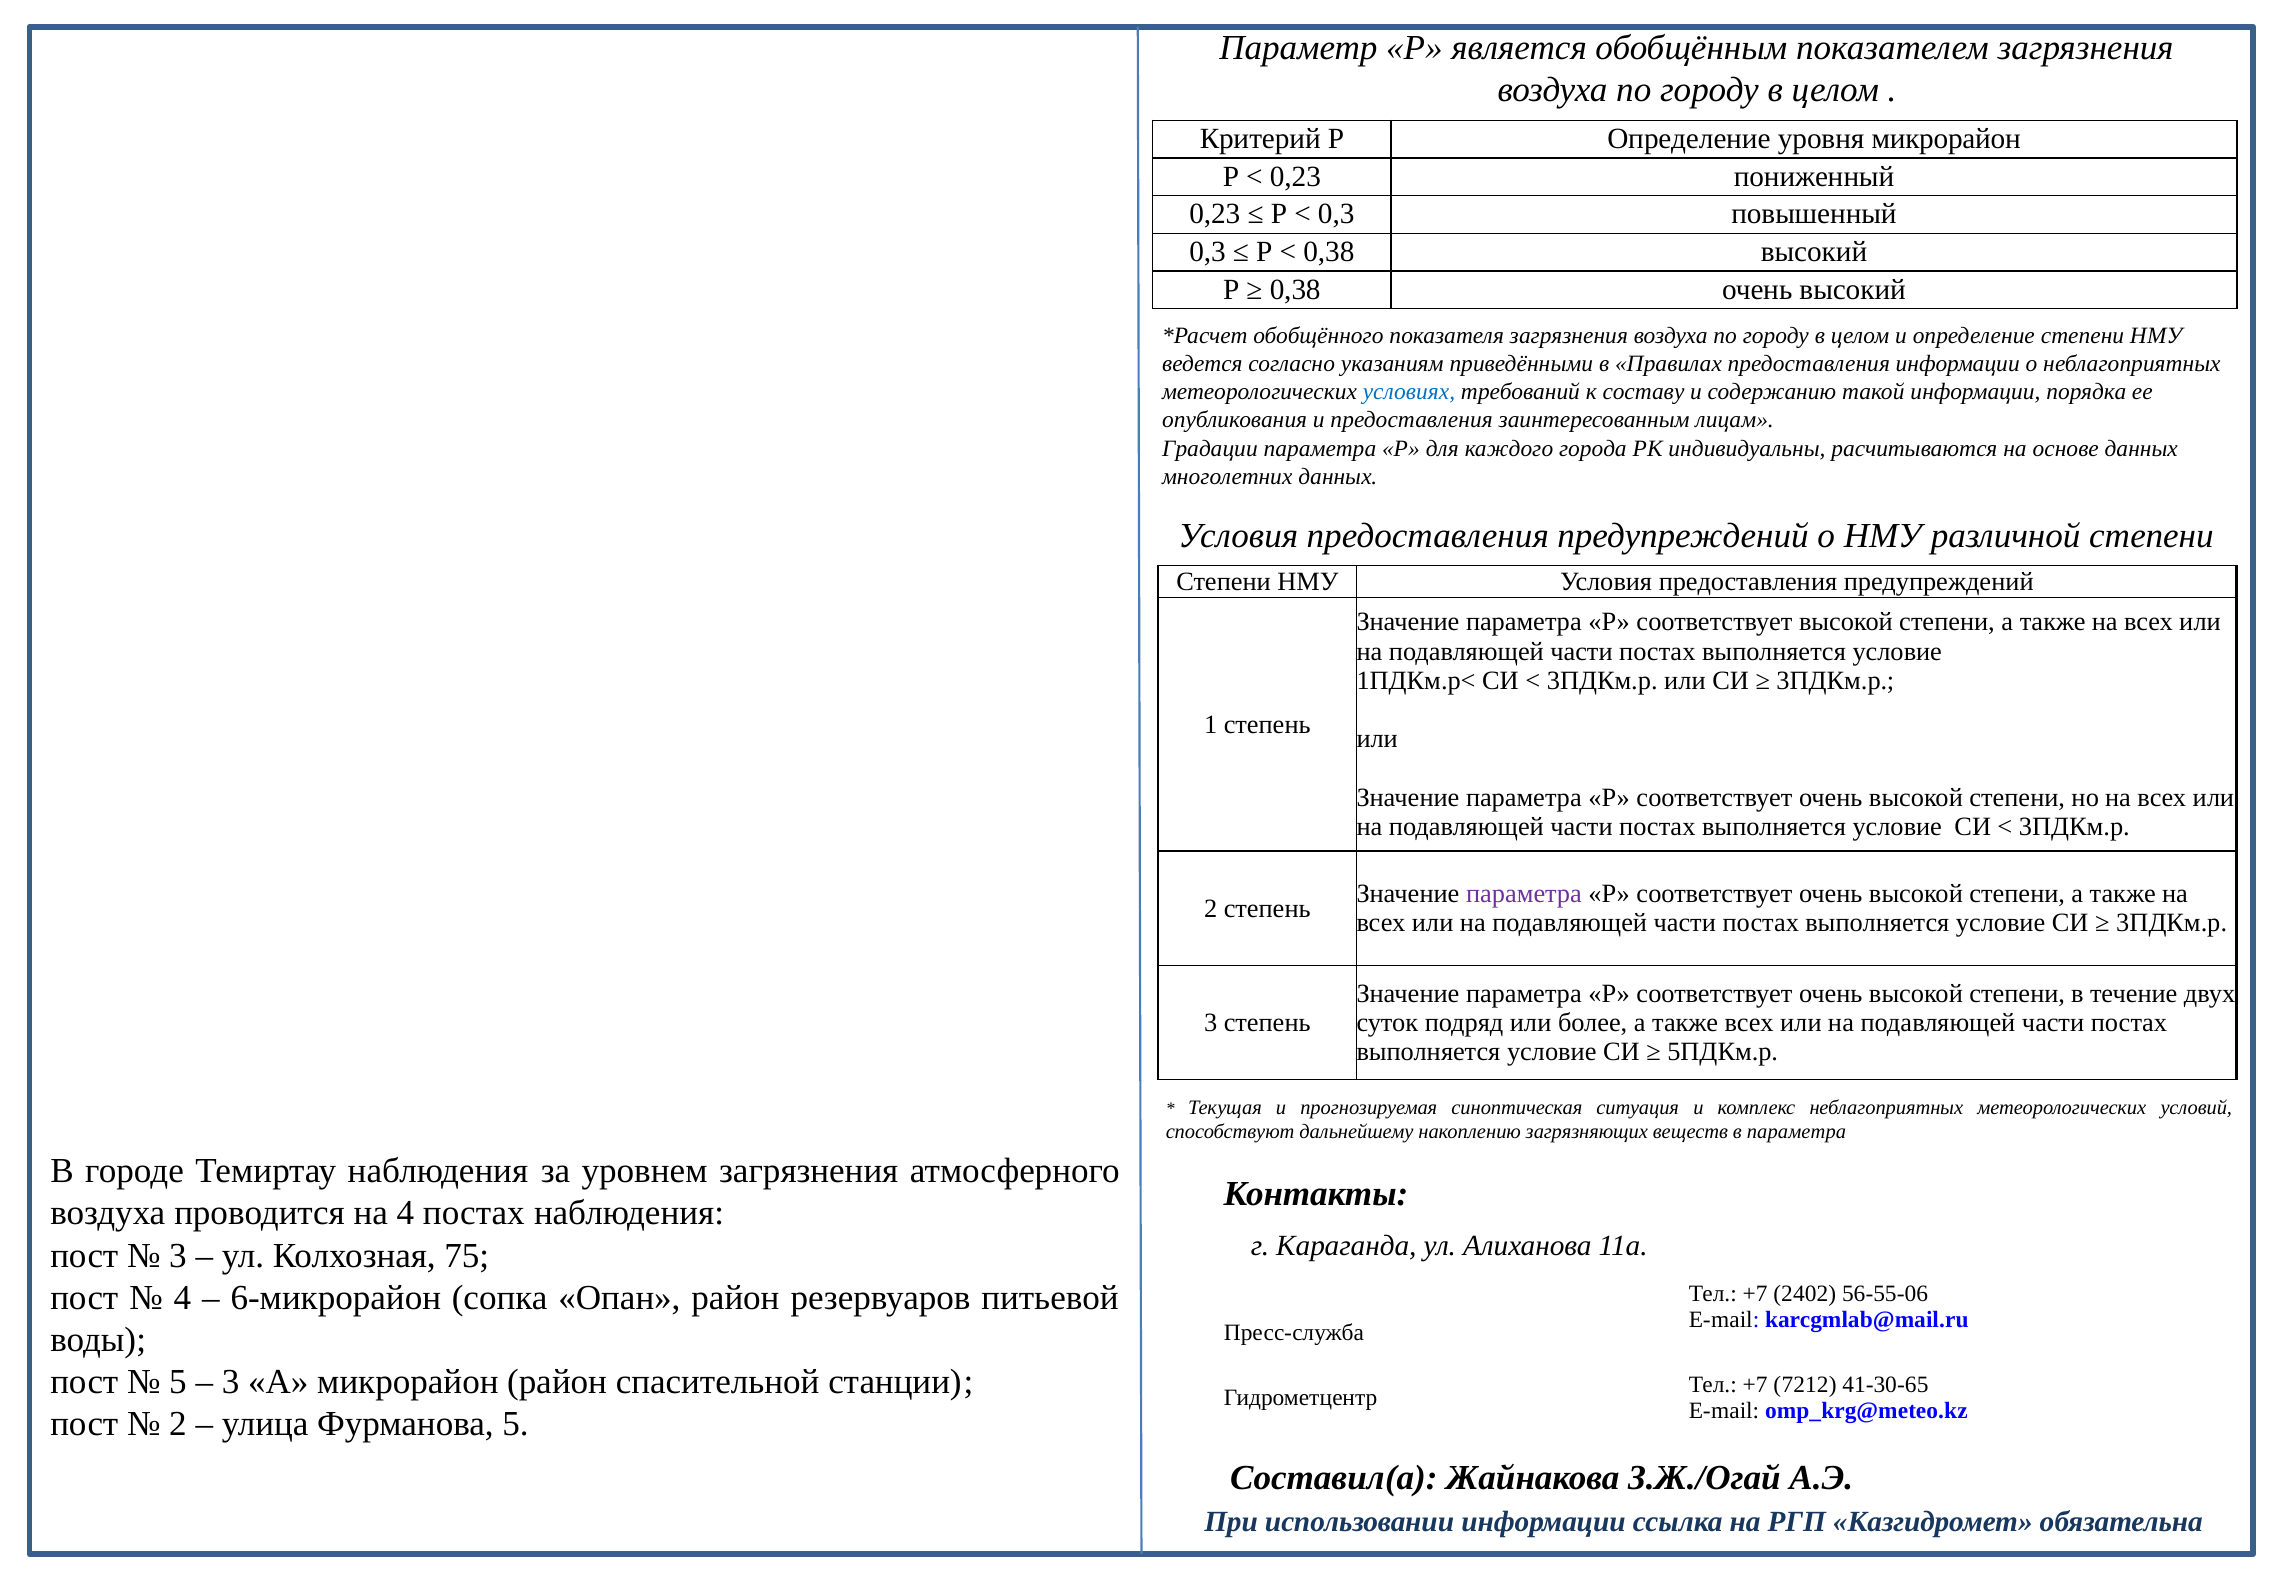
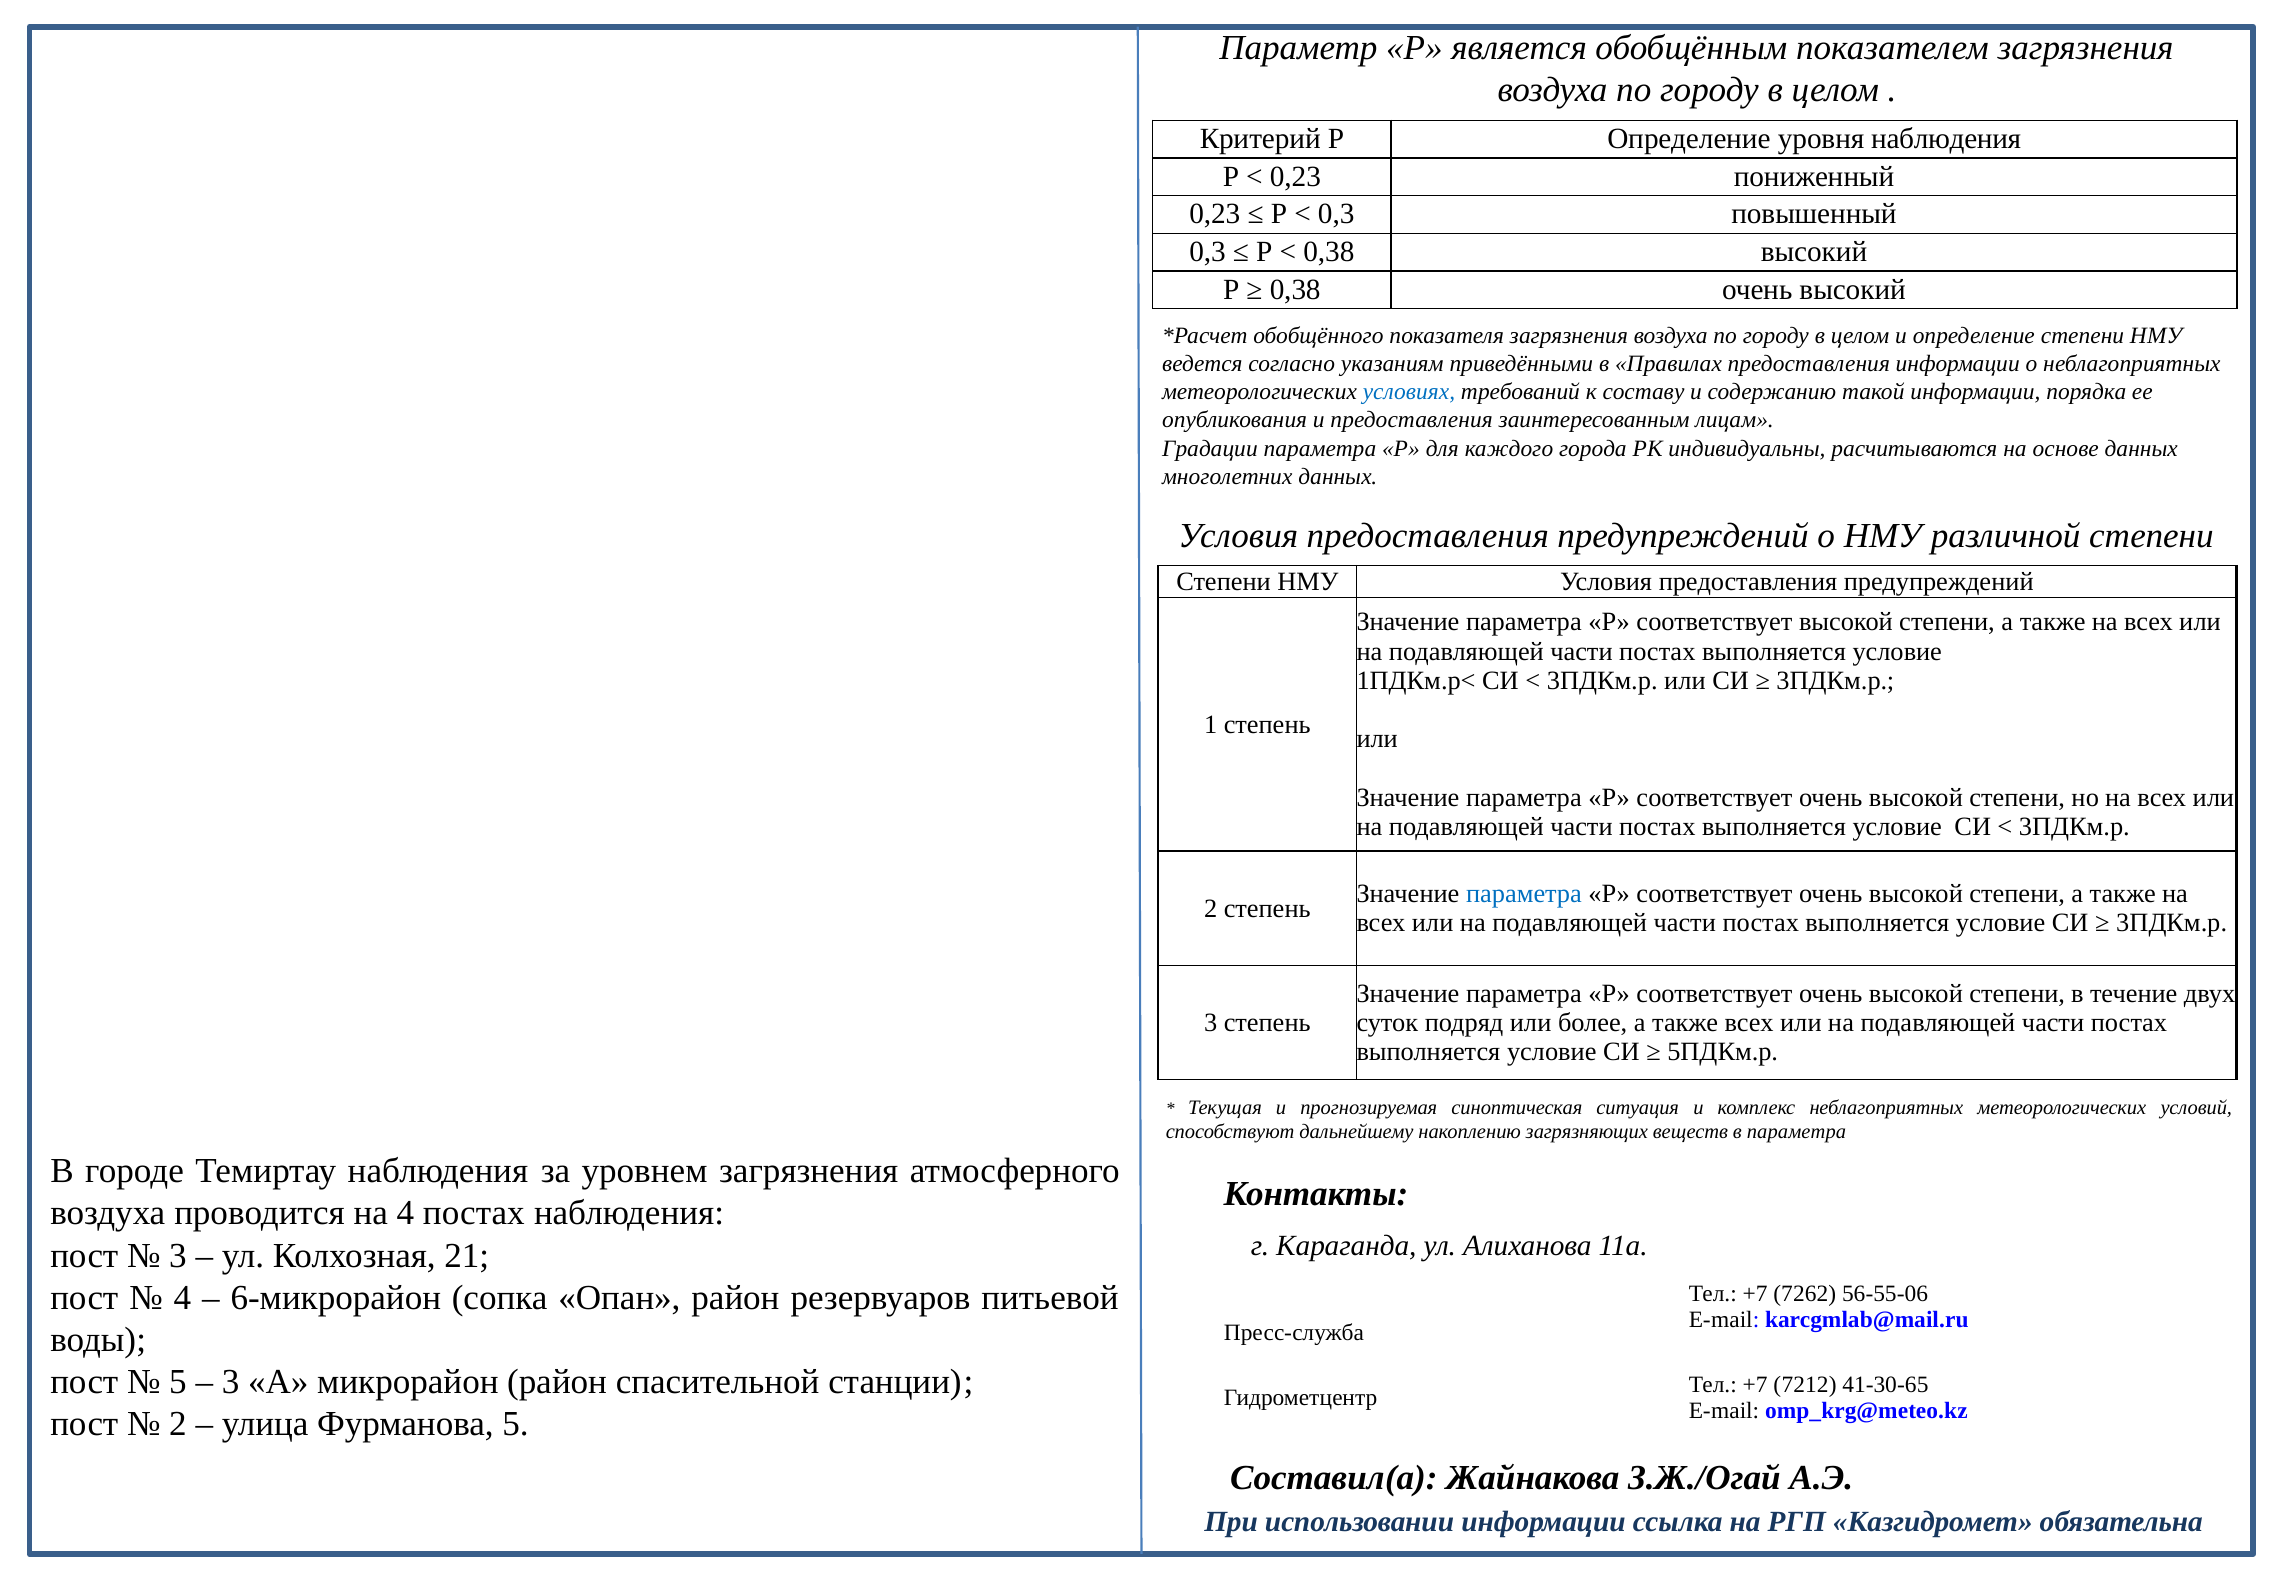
уровня микрорайон: микрорайон -> наблюдения (1946, 139)
параметра colour: purple -> blue (1524, 894)
75: 75 -> 21 (467, 1255)
2402: 2402 -> 7262 (1805, 1293)
